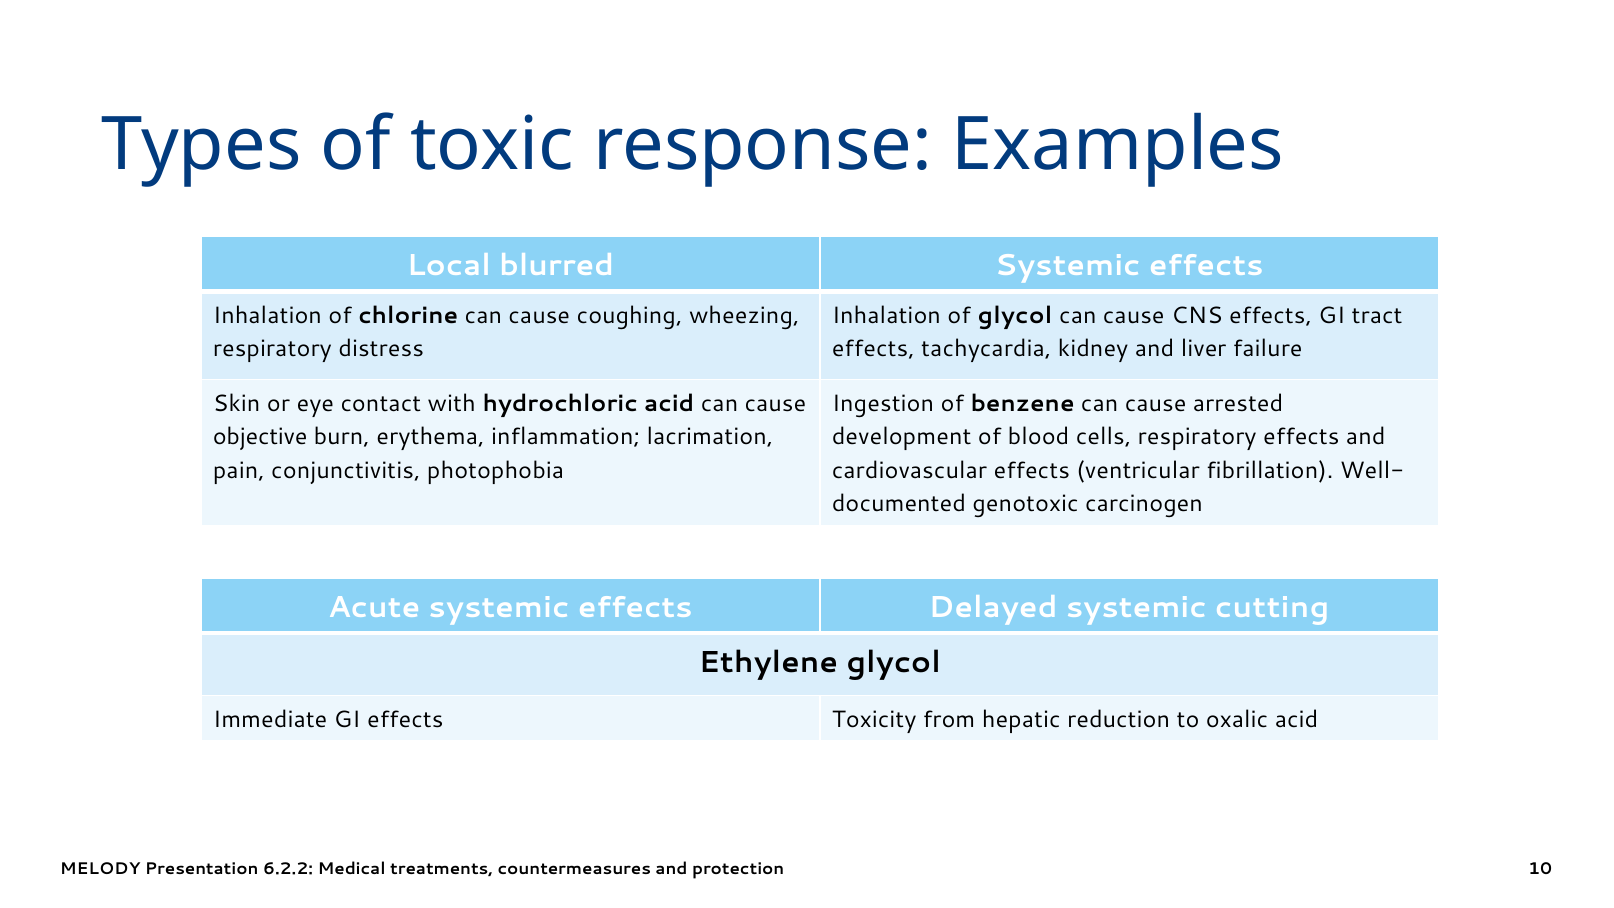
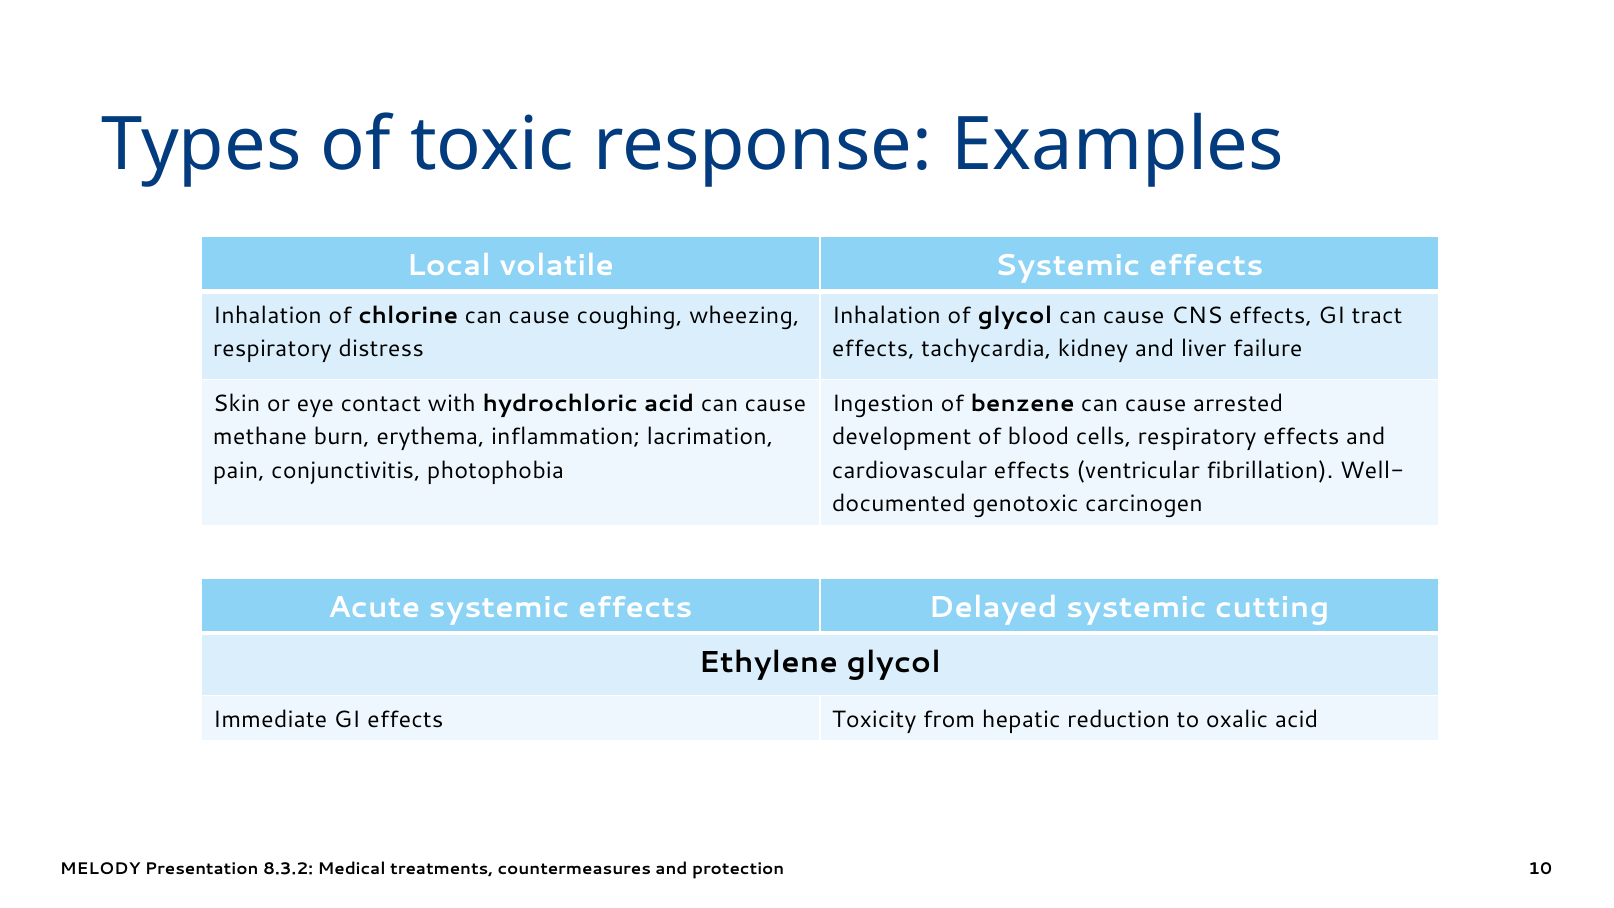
blurred: blurred -> volatile (557, 266)
objective: objective -> methane (260, 437)
6.2.2: 6.2.2 -> 8.3.2 (288, 869)
